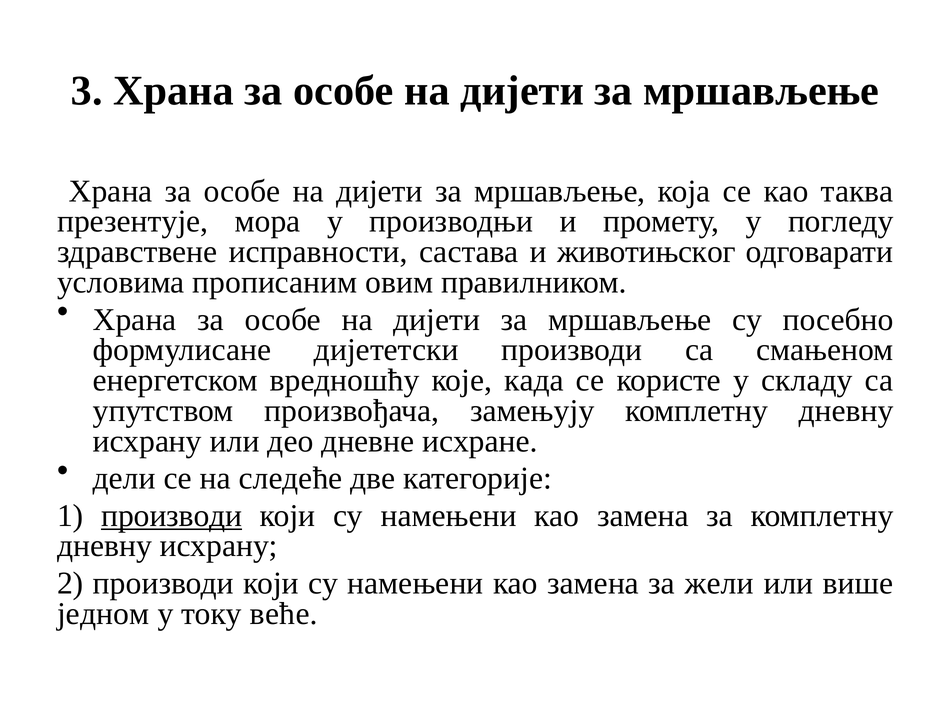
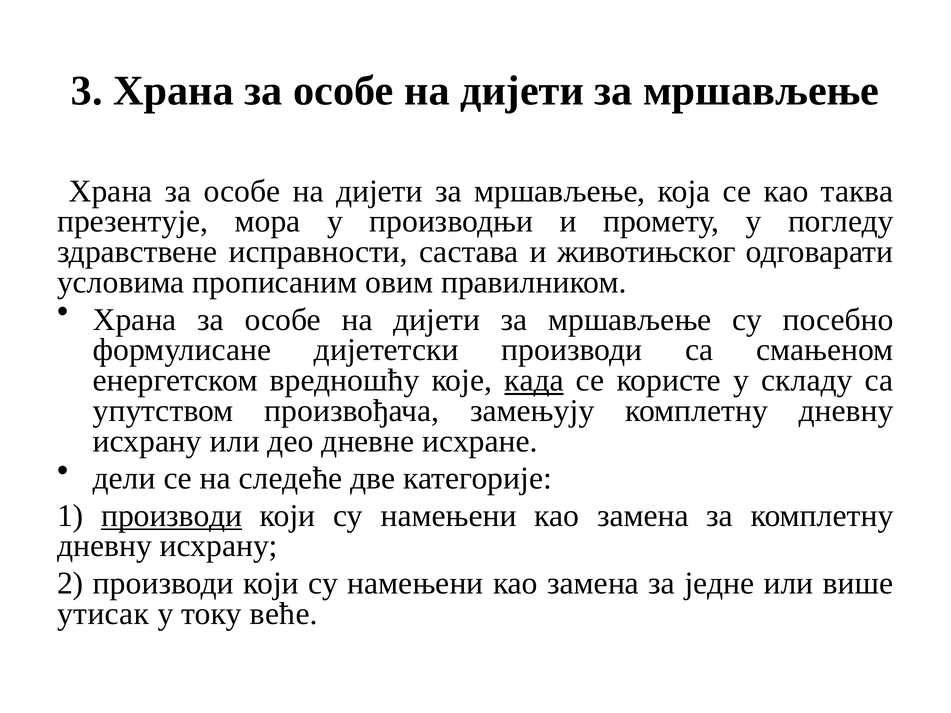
када underline: none -> present (534, 381)
жели: жели -> једне (719, 583)
једном: једном -> утисак (103, 614)
